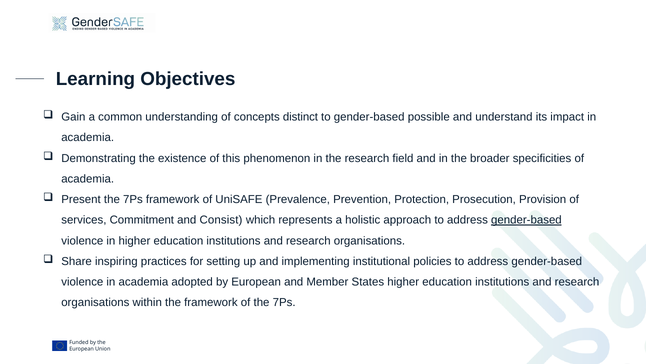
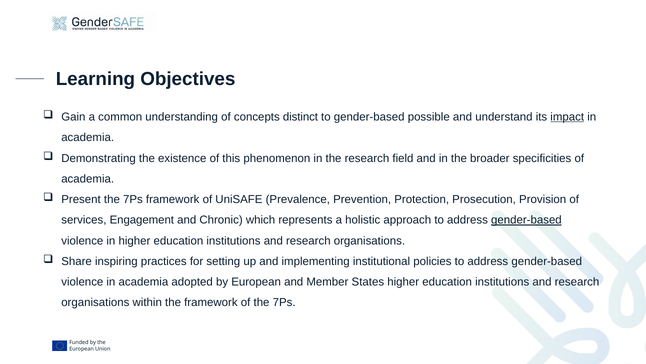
impact underline: none -> present (567, 117)
Commitment: Commitment -> Engagement (142, 220)
Consist: Consist -> Chronic (221, 220)
